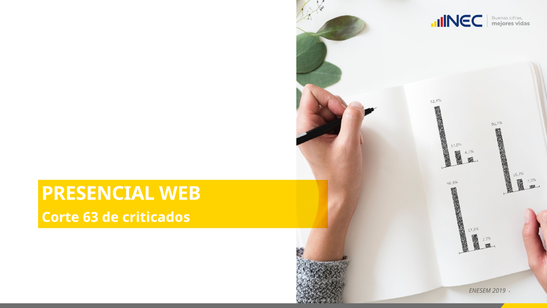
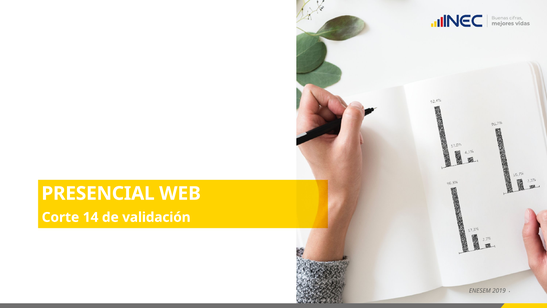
63: 63 -> 14 (91, 217)
criticados: criticados -> validación (156, 217)
